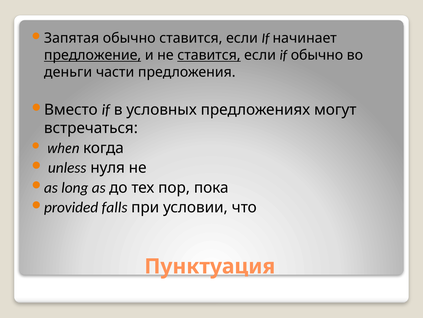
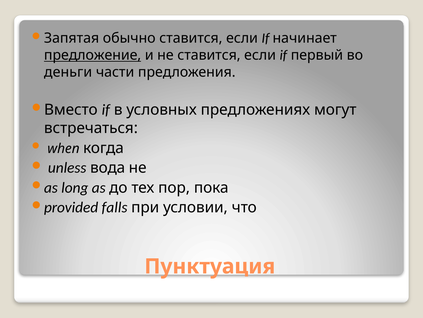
ставится underline: present -> none (209, 55)
if обычно: обычно -> первый (317, 55)
нуля: нуля -> вода (108, 167)
